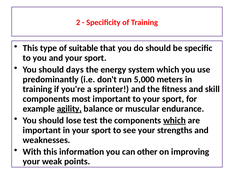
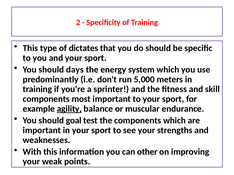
suitable: suitable -> dictates (83, 48)
lose: lose -> goal (74, 121)
which underline: present -> none (174, 121)
